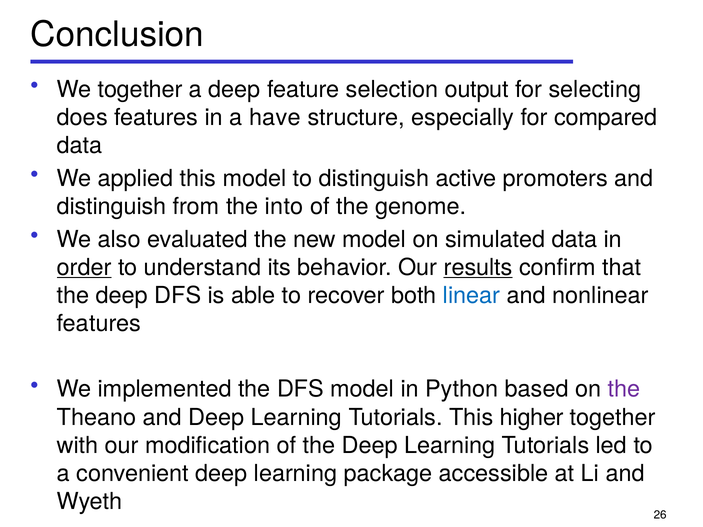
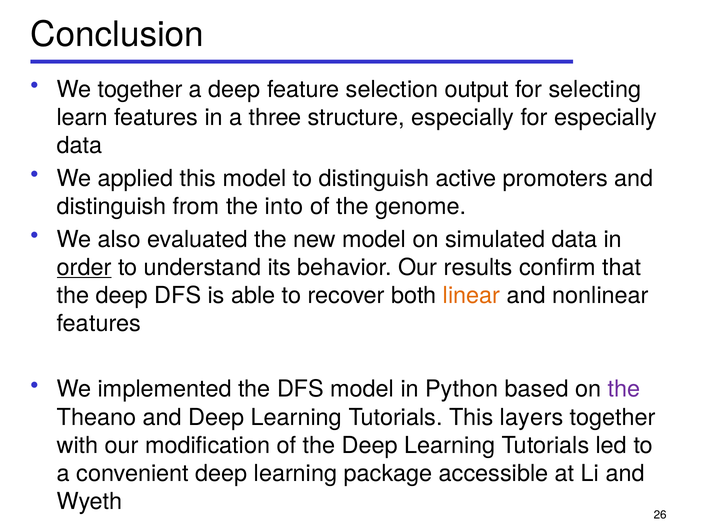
does: does -> learn (82, 118)
have: have -> three (275, 118)
for compared: compared -> especially (606, 118)
results underline: present -> none (478, 268)
linear colour: blue -> orange (472, 296)
higher: higher -> layers (532, 418)
